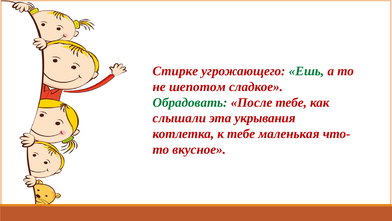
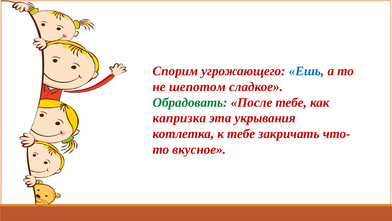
Стирке: Стирке -> Спорим (175, 71)
Ешь colour: green -> blue (307, 71)
слышали: слышали -> капризка (179, 118)
маленькая: маленькая -> закричать (289, 134)
